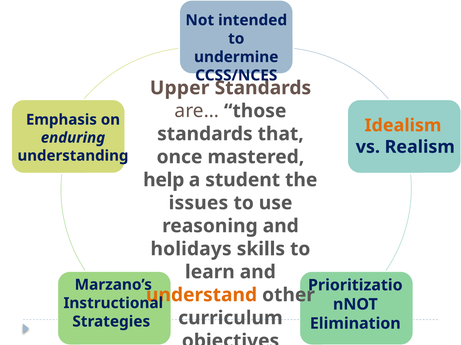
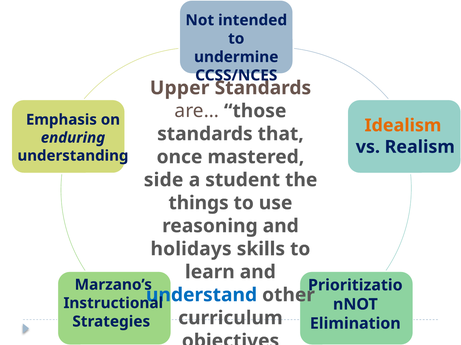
help: help -> side (164, 180)
issues: issues -> things (199, 203)
understand colour: orange -> blue (202, 296)
